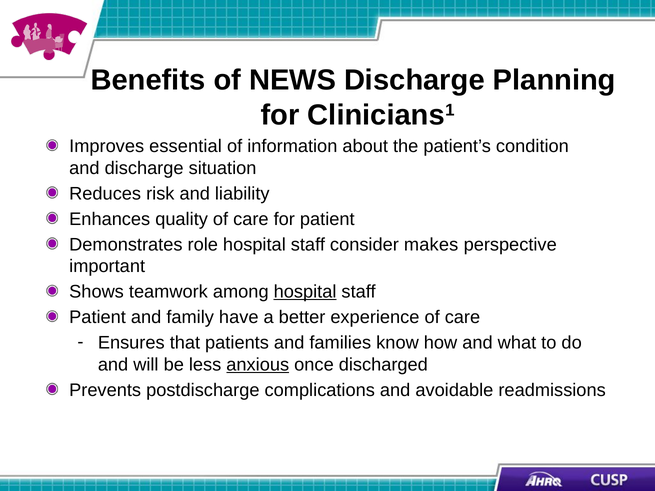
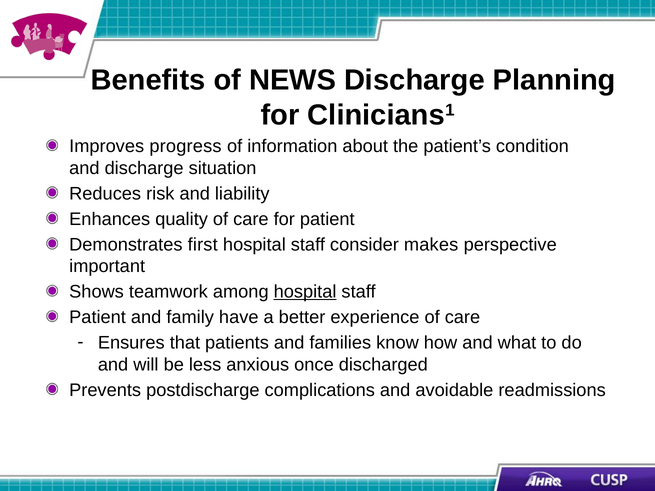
essential: essential -> progress (185, 146)
role: role -> first (203, 245)
anxious underline: present -> none (258, 365)
